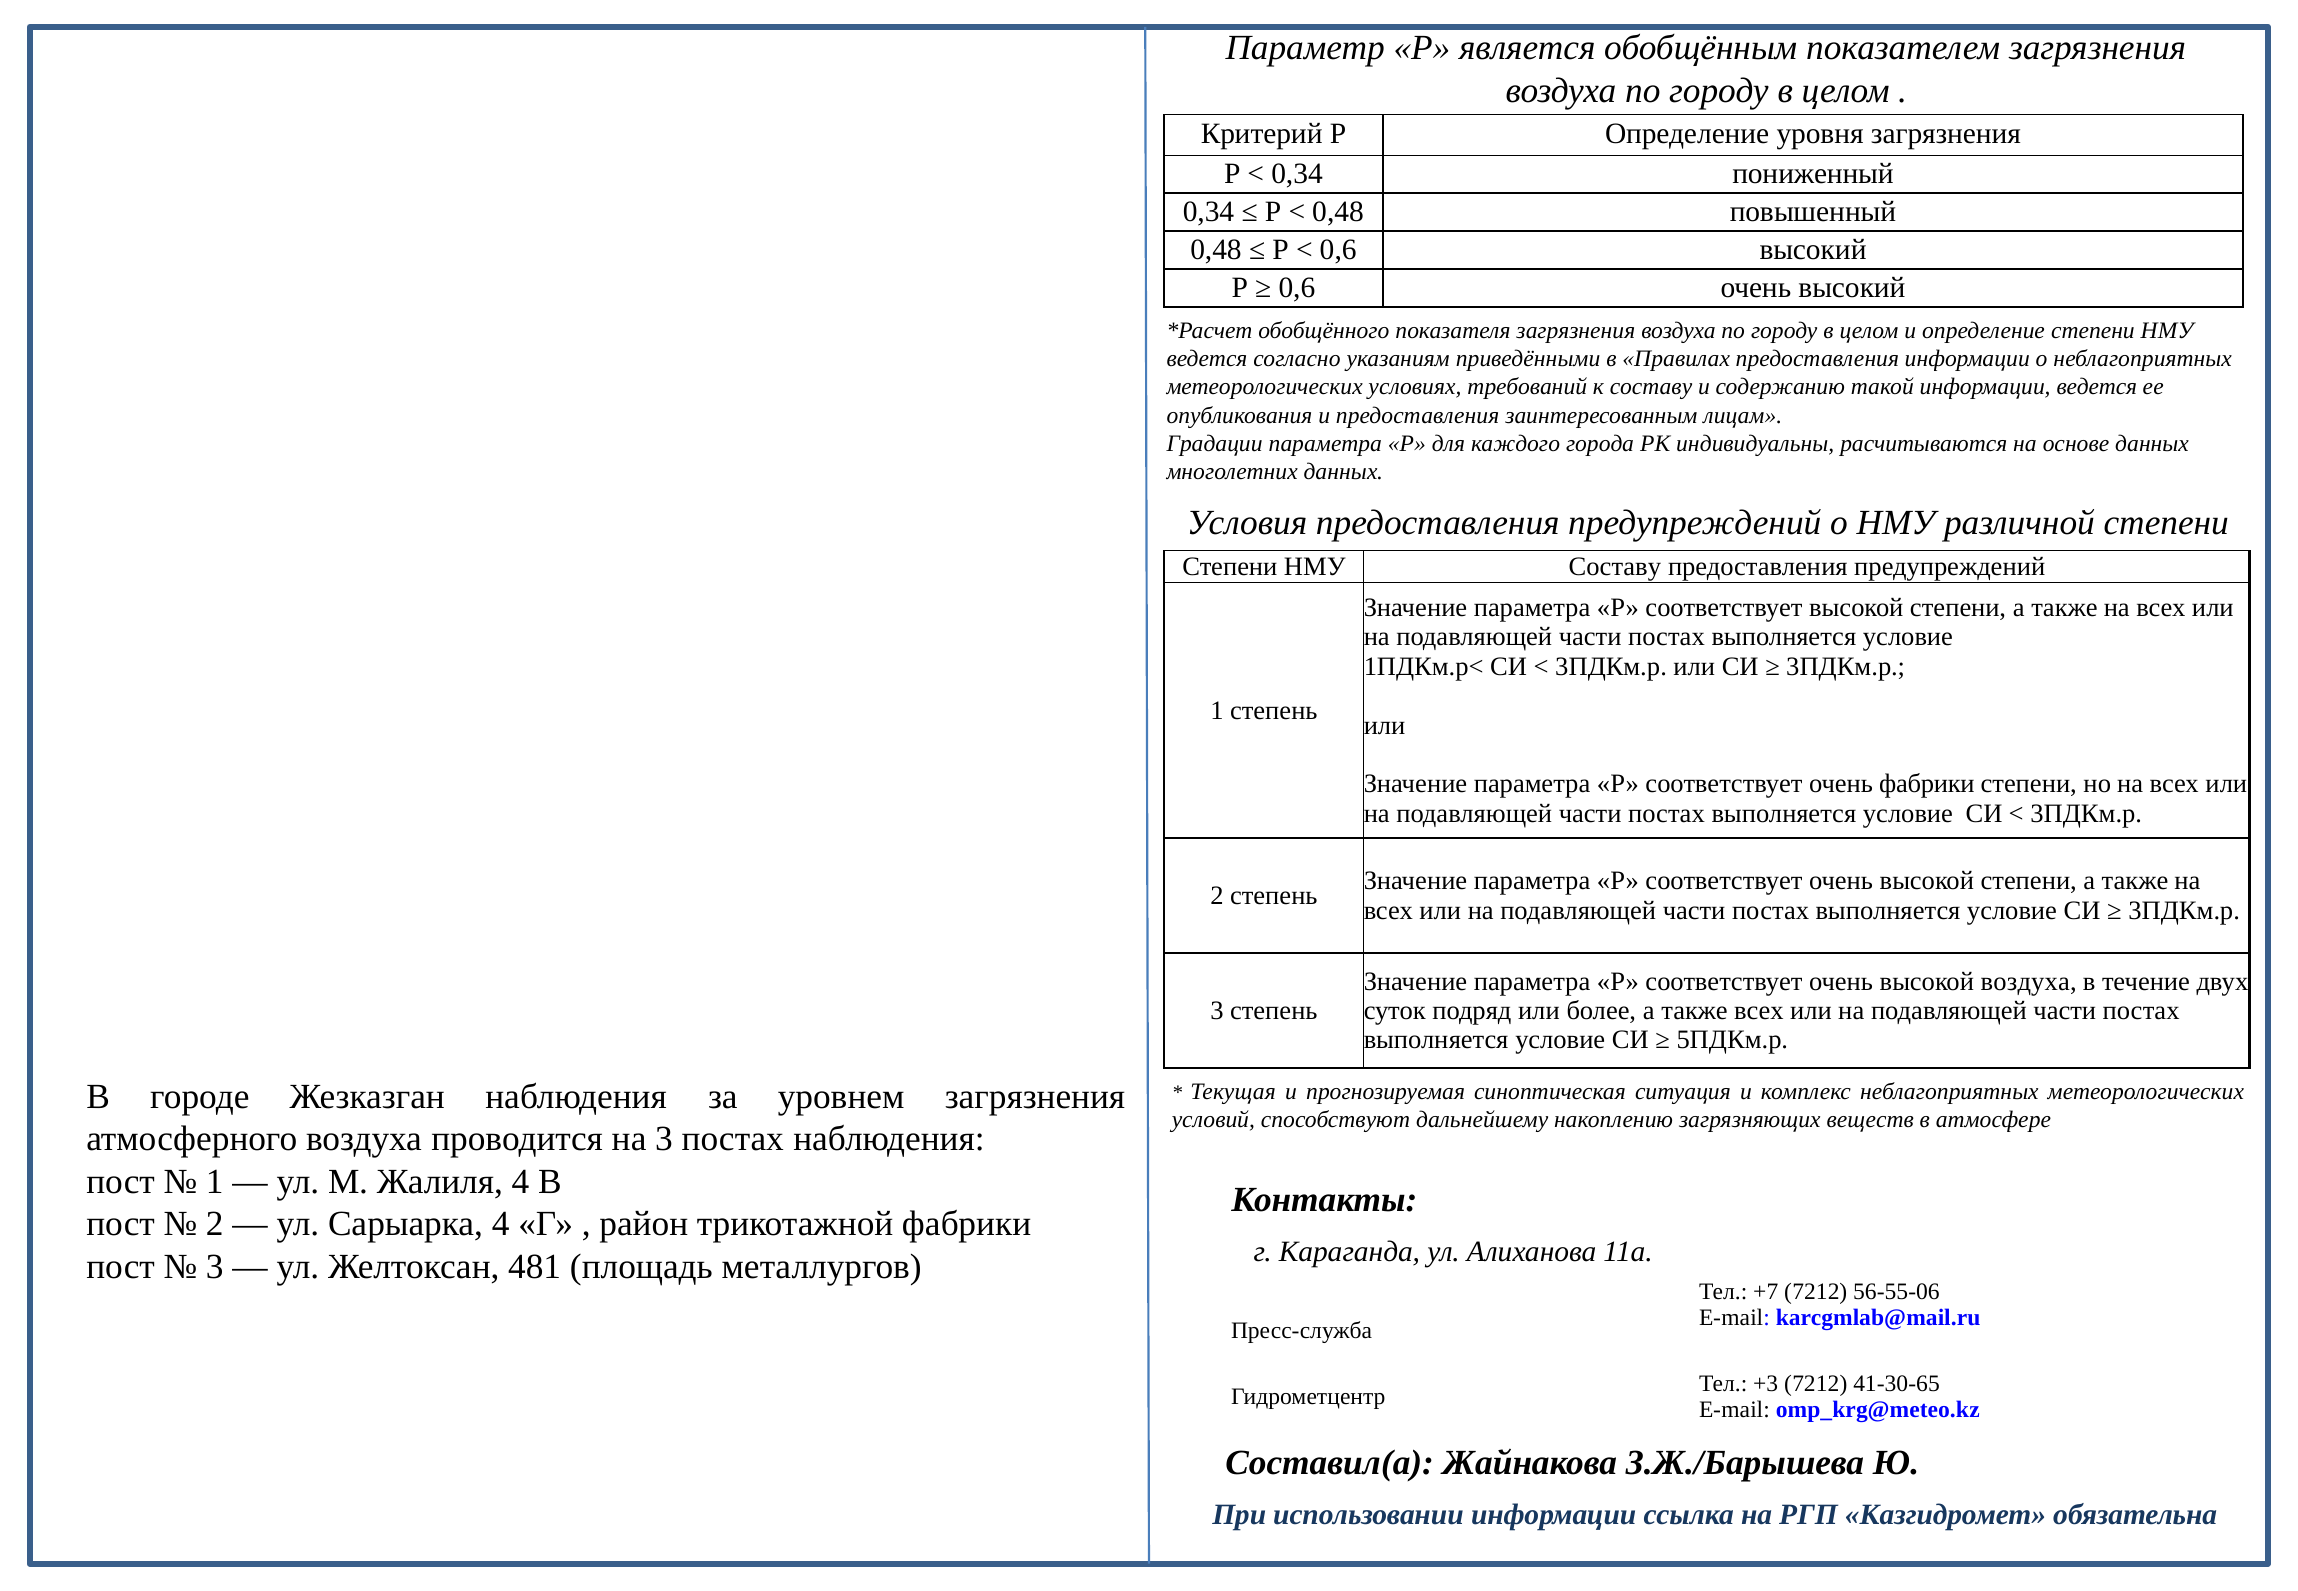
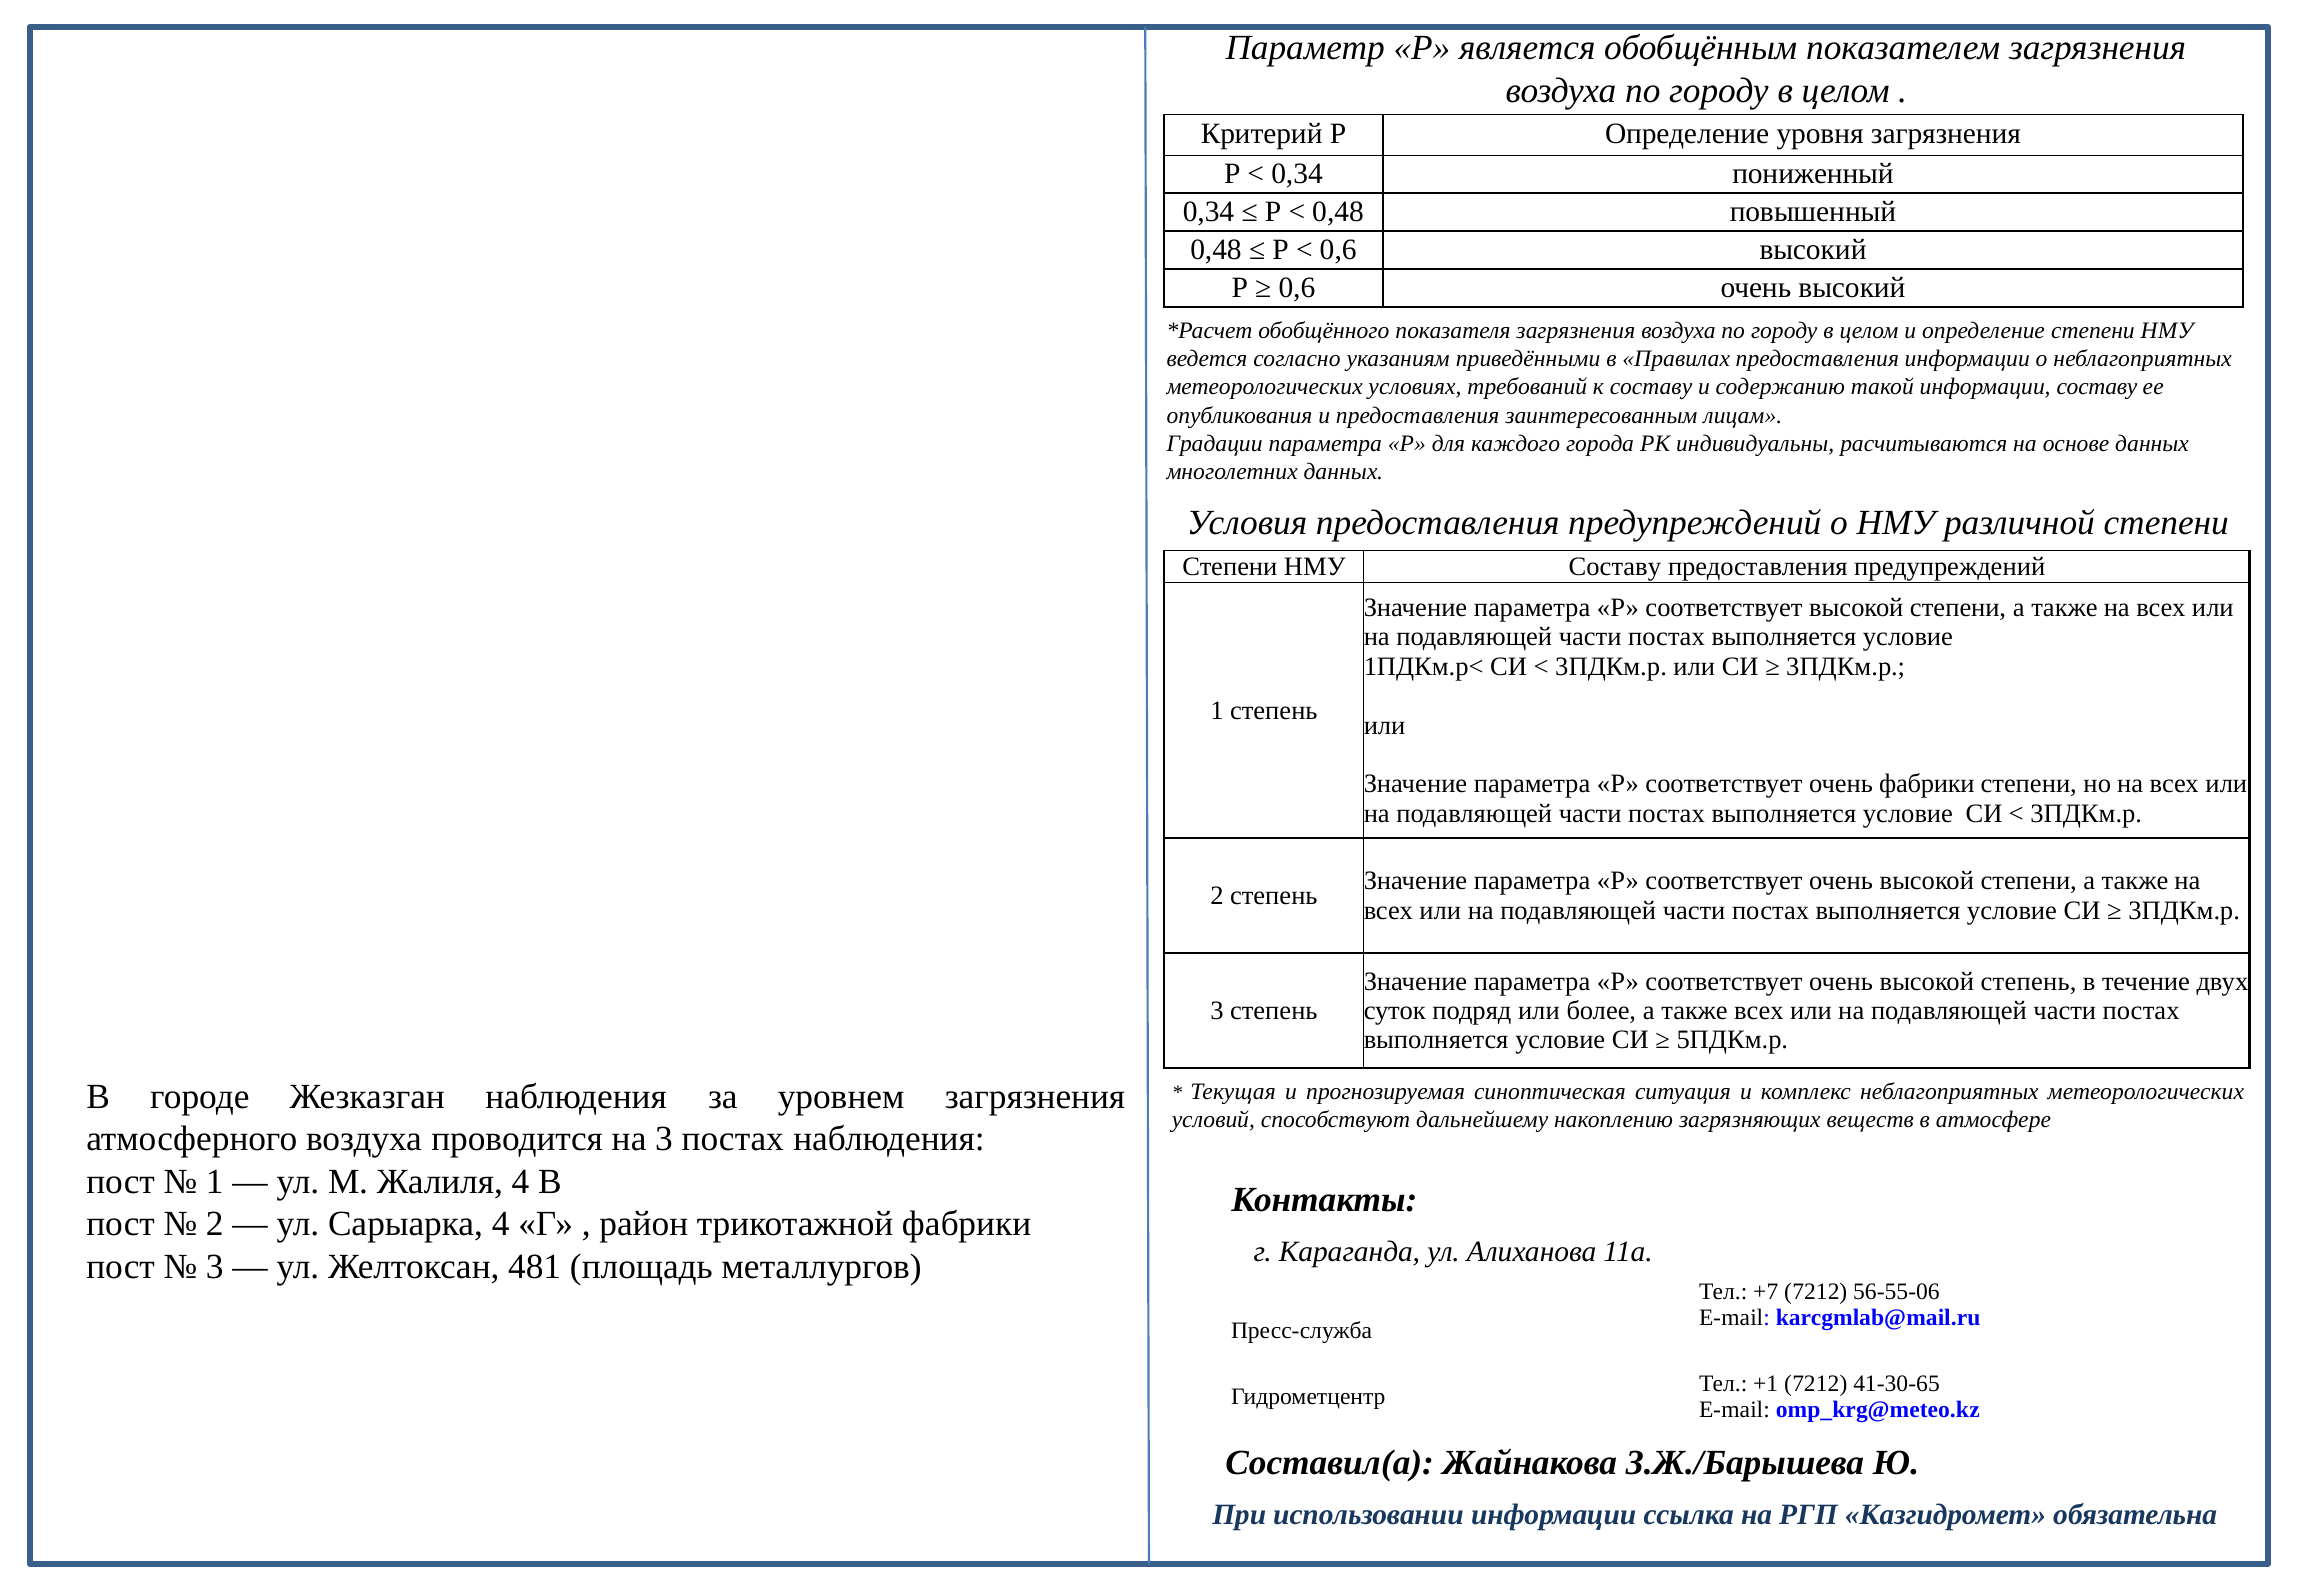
информации ведется: ведется -> составу (2097, 387)
высокой воздуха: воздуха -> степень (2029, 981)
+3: +3 -> +1 (1766, 1384)
